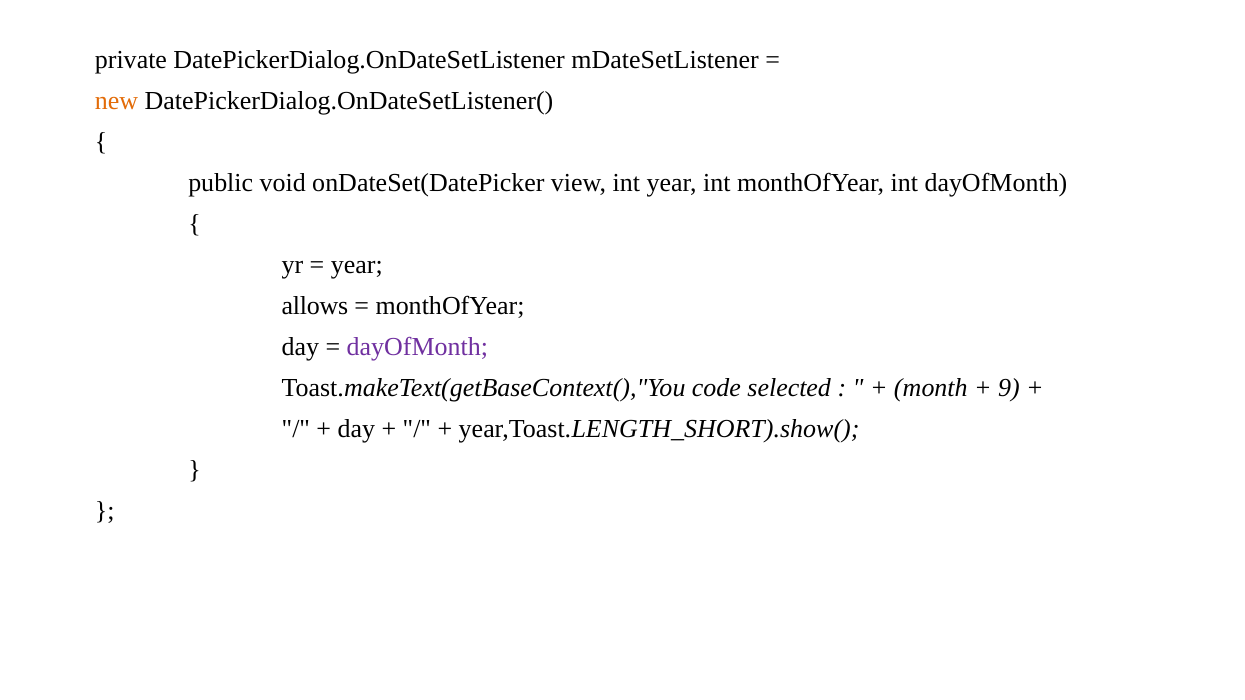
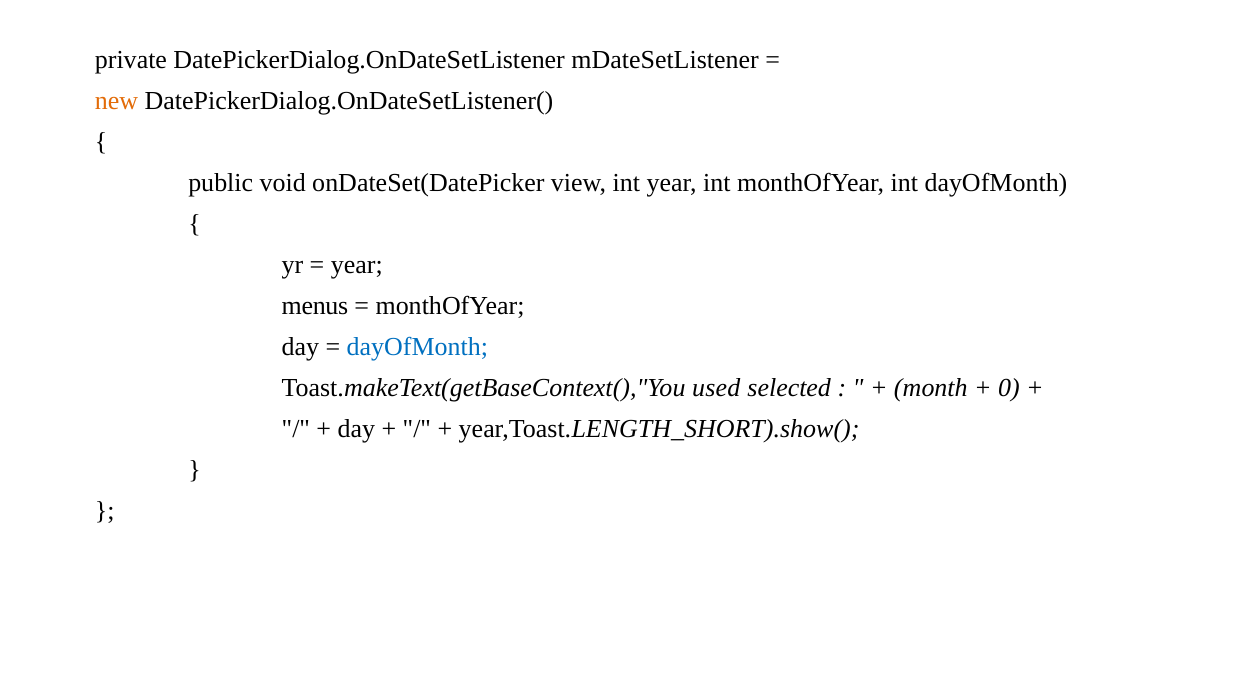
allows: allows -> menus (315, 306)
dayOfMonth colour: purple -> blue (417, 347)
code: code -> used (716, 388)
9: 9 -> 0 (1009, 388)
